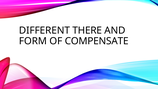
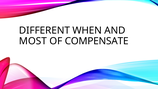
THERE: THERE -> WHEN (87, 30)
FORM: FORM -> MOST (33, 41)
